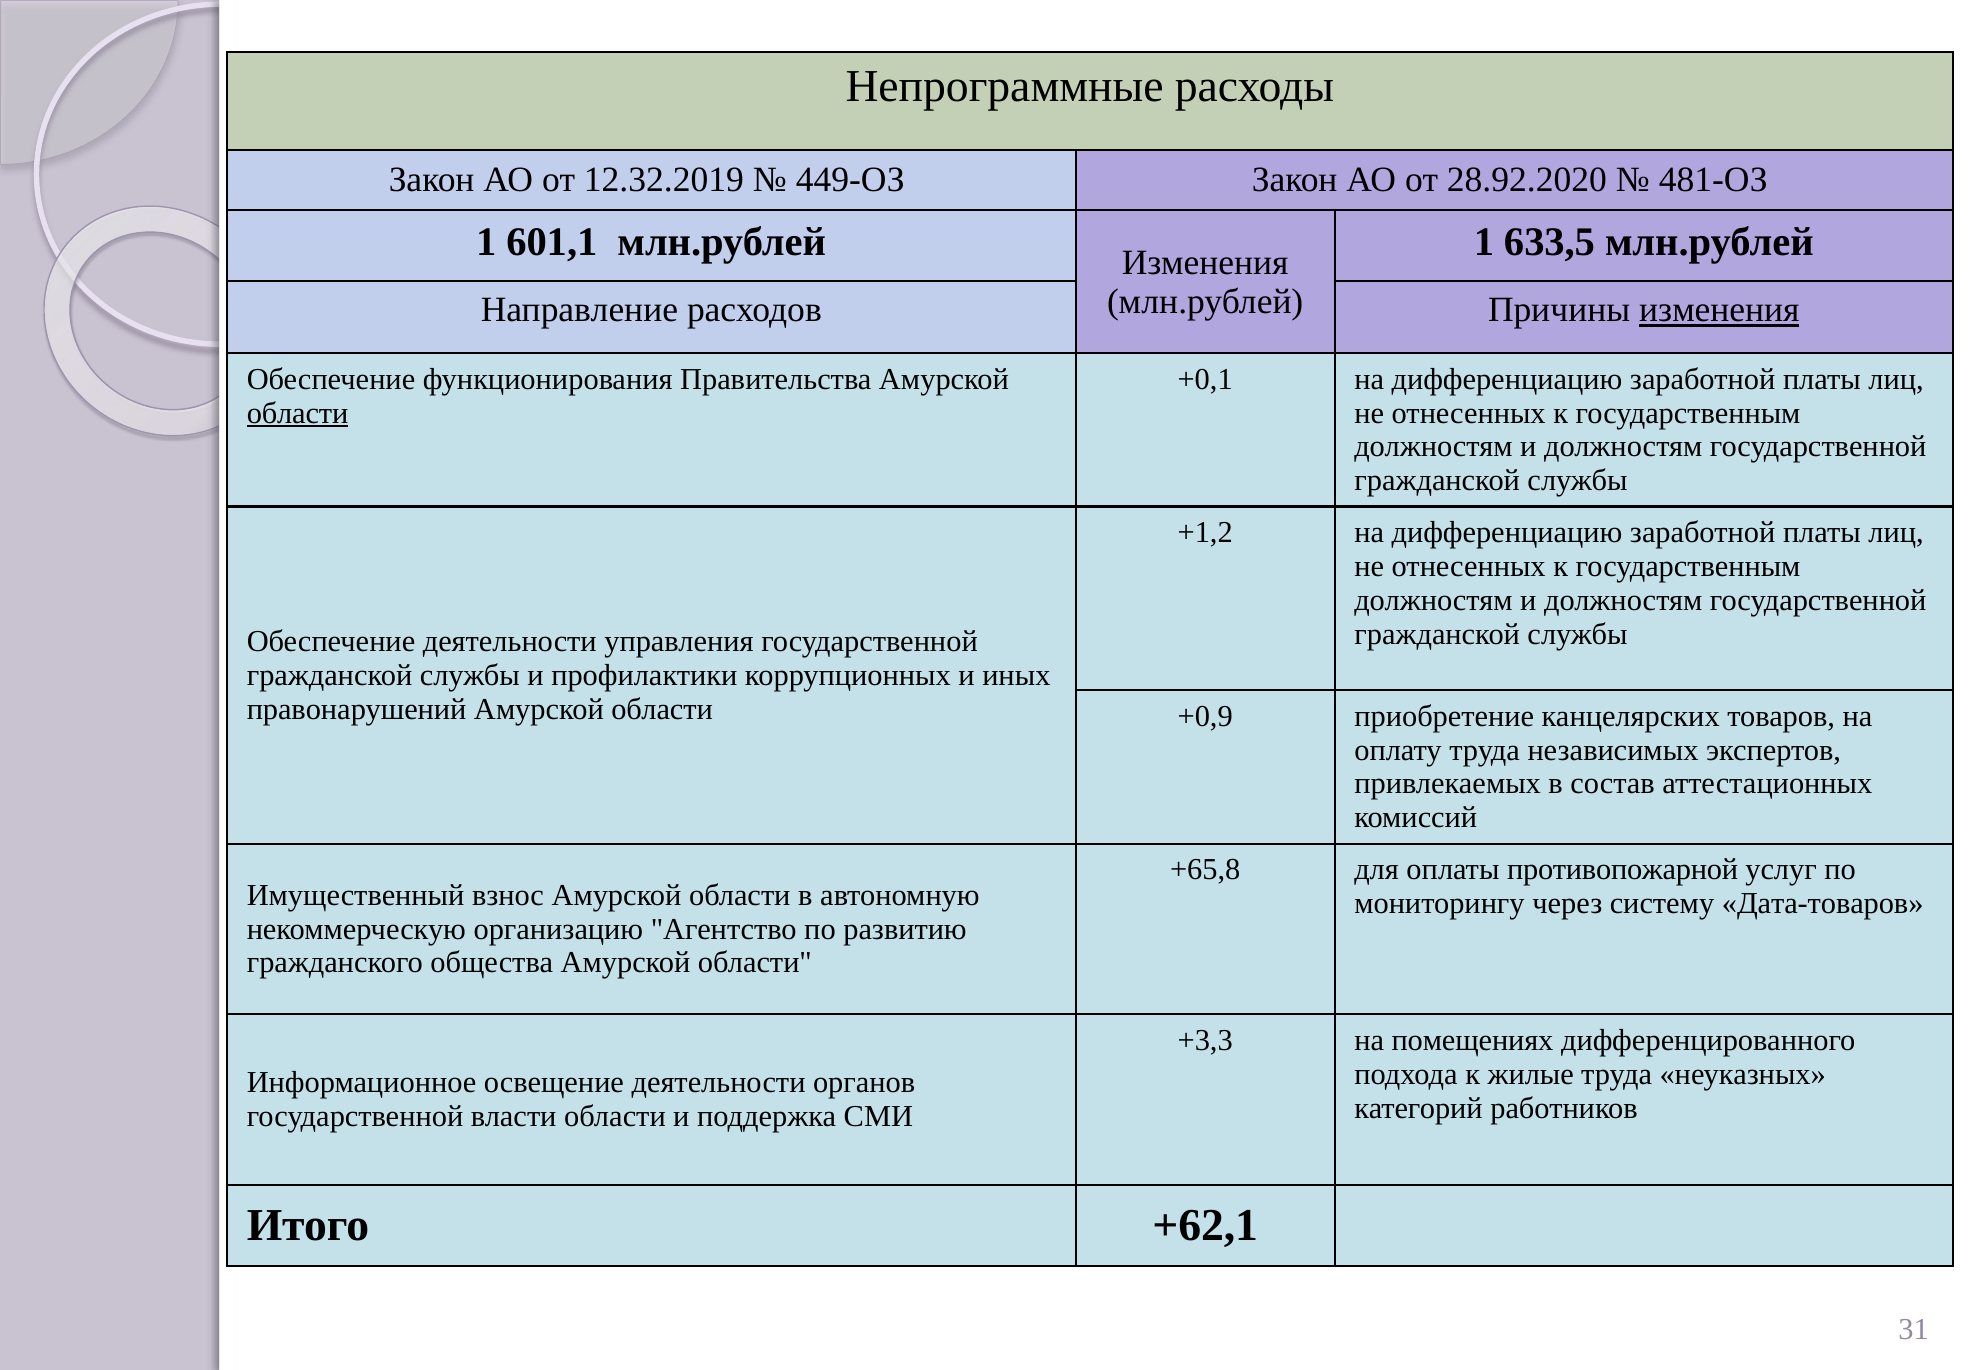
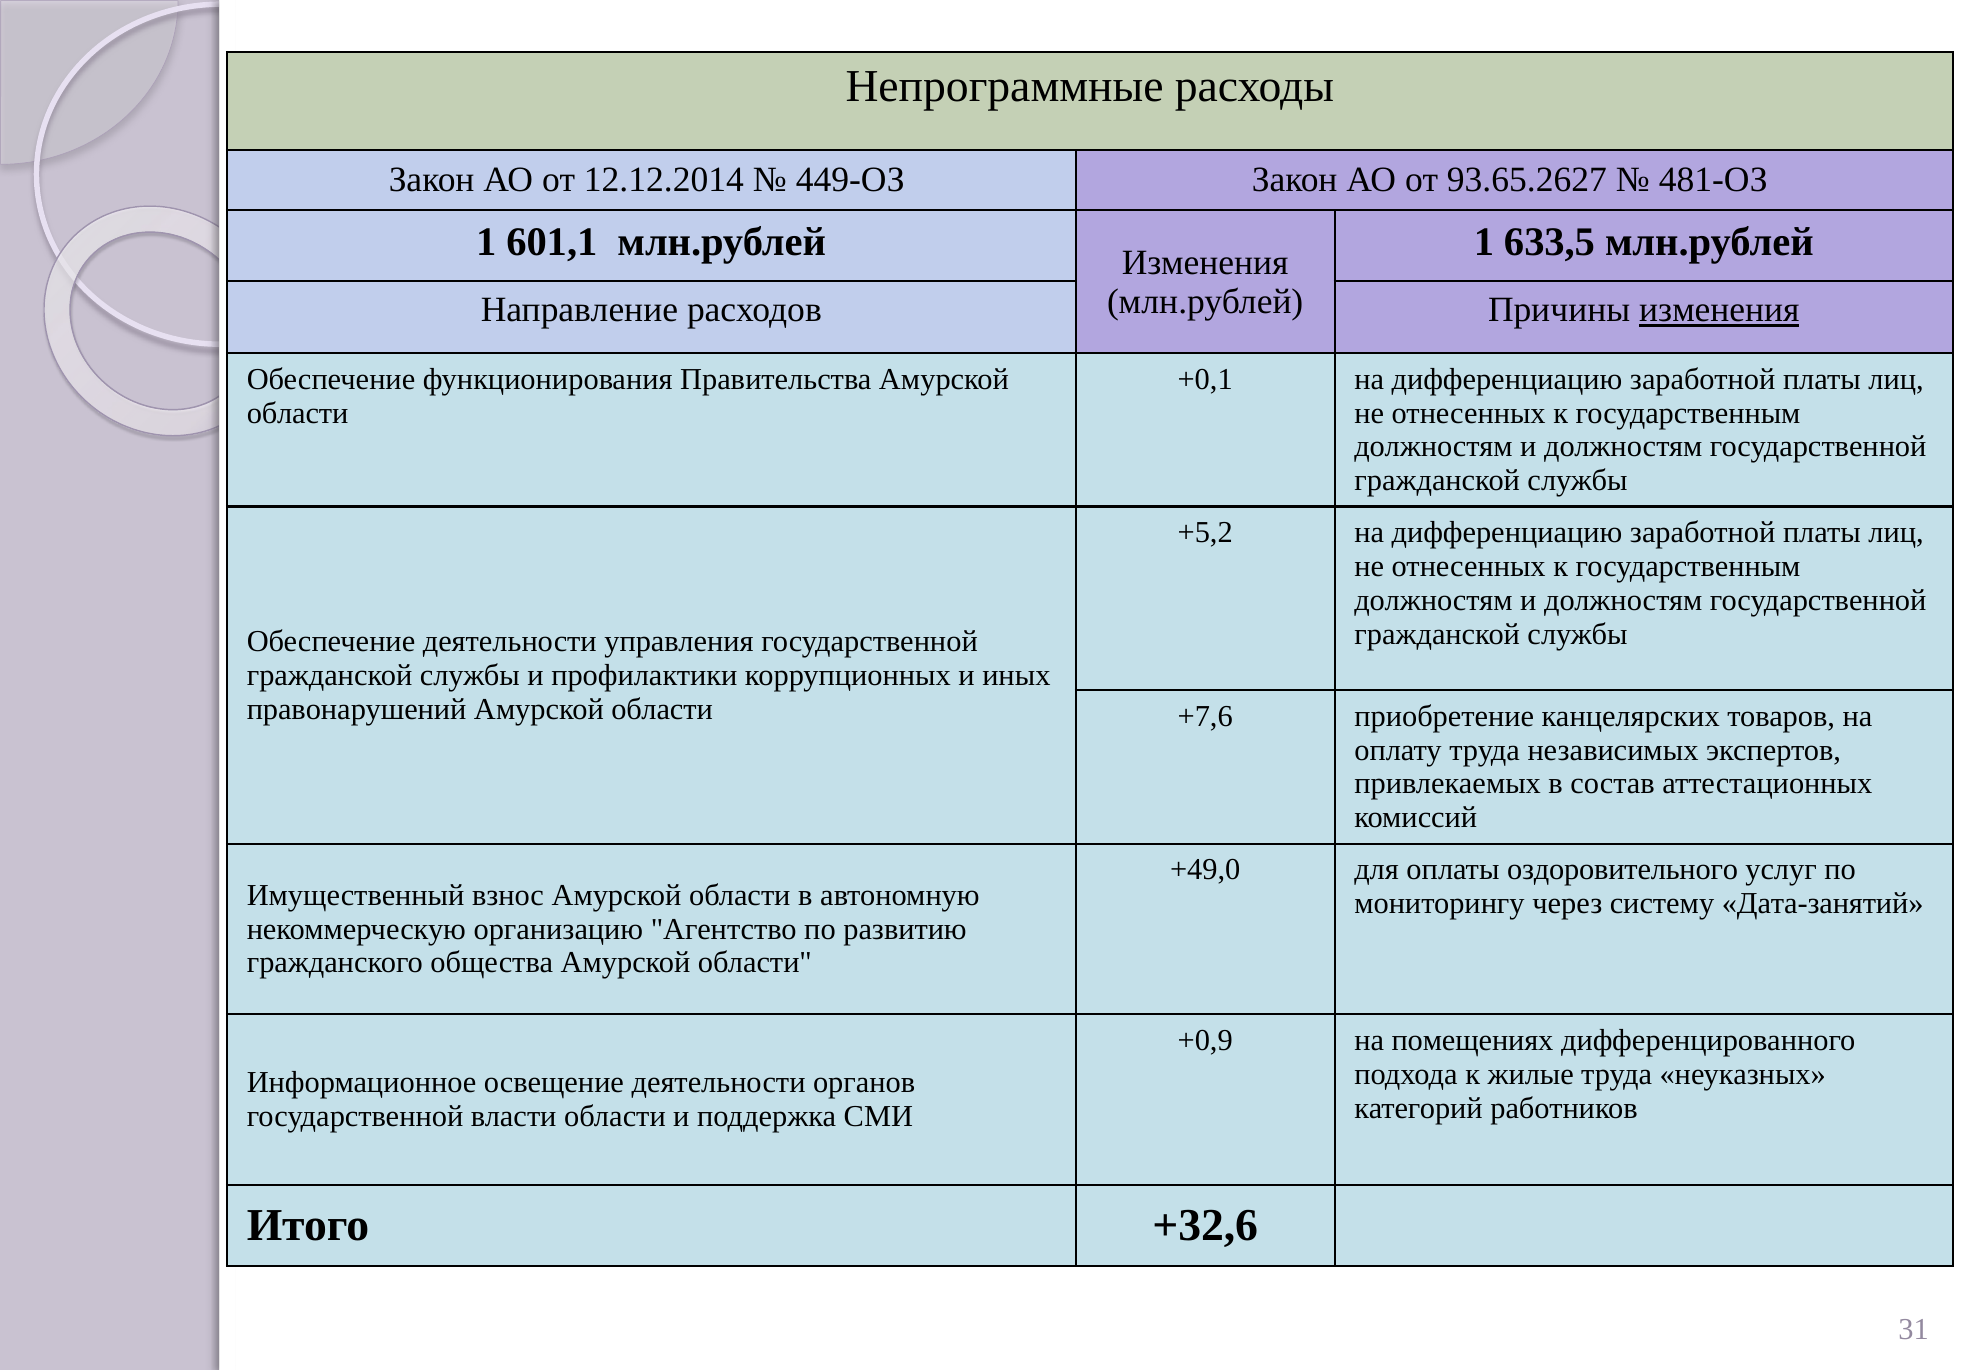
12.32.2019: 12.32.2019 -> 12.12.2014 (664, 179)
28.92.2020: 28.92.2020 -> 93.65.2627 (1527, 179)
области underline: present -> none (298, 413)
+1,2: +1,2 -> +5,2 (1205, 533)
+0,9: +0,9 -> +7,6 (1205, 716)
+65,8: +65,8 -> +49,0 (1205, 870)
противопожарной: противопожарной -> оздоровительного (1623, 870)
Дата-товаров: Дата-товаров -> Дата-занятий (1823, 904)
+3,3: +3,3 -> +0,9 (1205, 1040)
+62,1: +62,1 -> +32,6 (1205, 1226)
